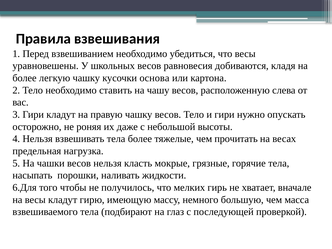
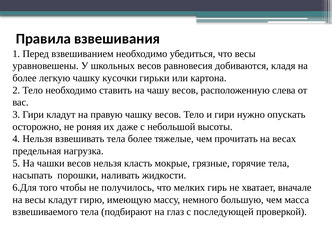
основа: основа -> гирьки (154, 78)
